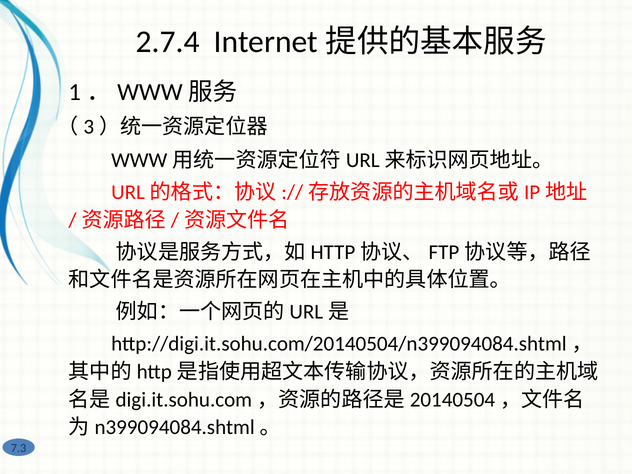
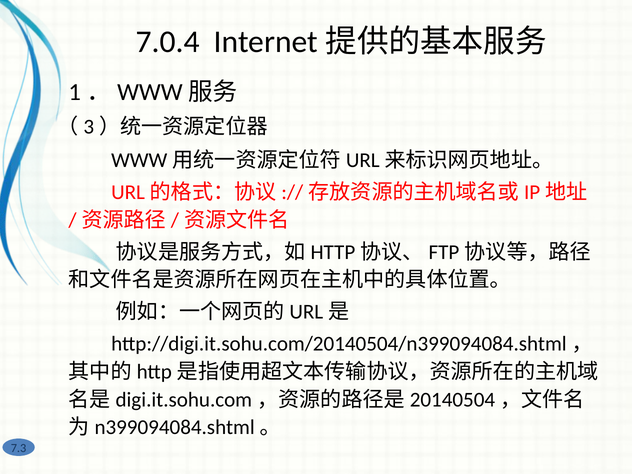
2.7.4: 2.7.4 -> 7.0.4 (168, 42)
